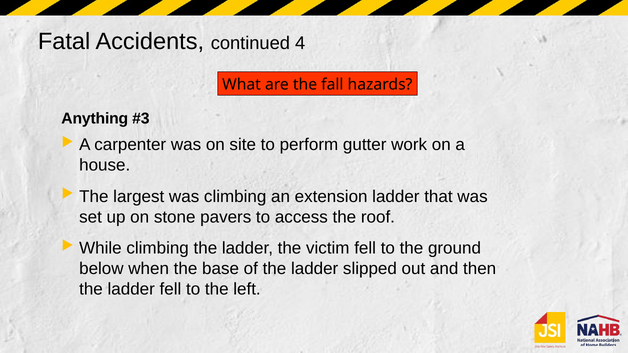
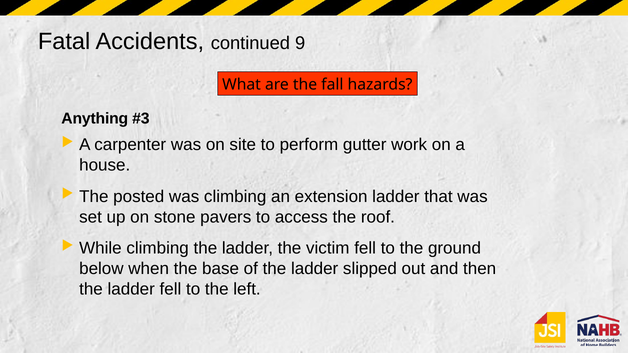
4: 4 -> 9 (300, 43)
largest: largest -> posted (139, 197)
